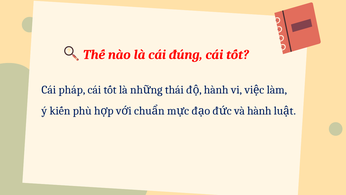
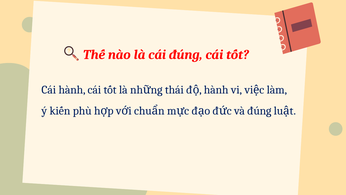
Cái pháp: pháp -> hành (72, 90)
và hành: hành -> đúng (259, 110)
